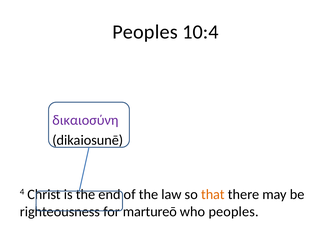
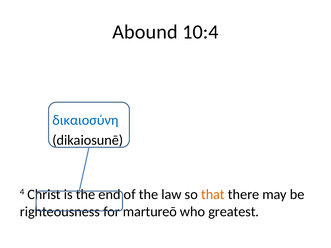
Peoples: Peoples -> Abound (145, 32)
δικαιοσύνη colour: purple -> blue (86, 120)
who peoples: peoples -> greatest (234, 212)
